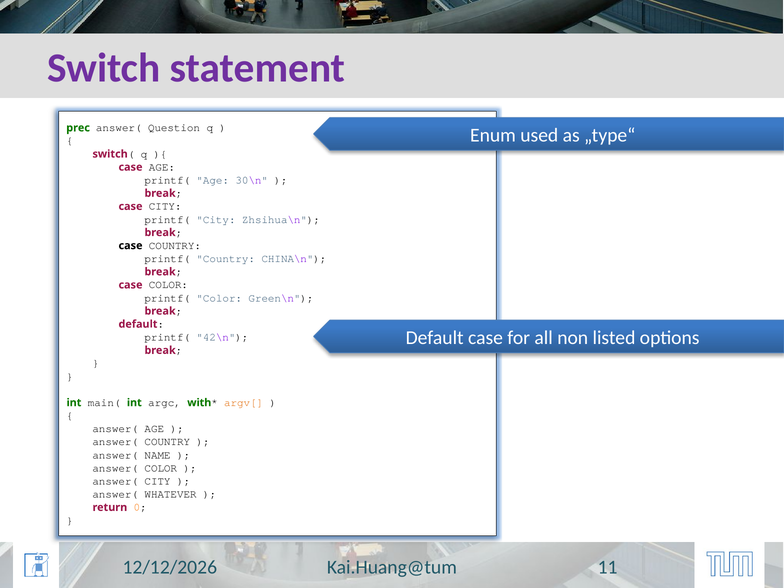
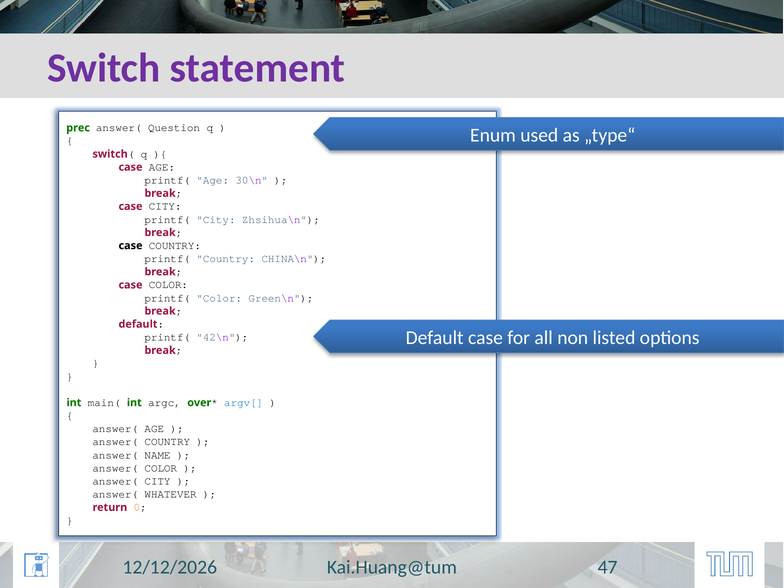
with: with -> over (199, 403)
argv[ colour: orange -> blue (244, 403)
11: 11 -> 47 (608, 567)
